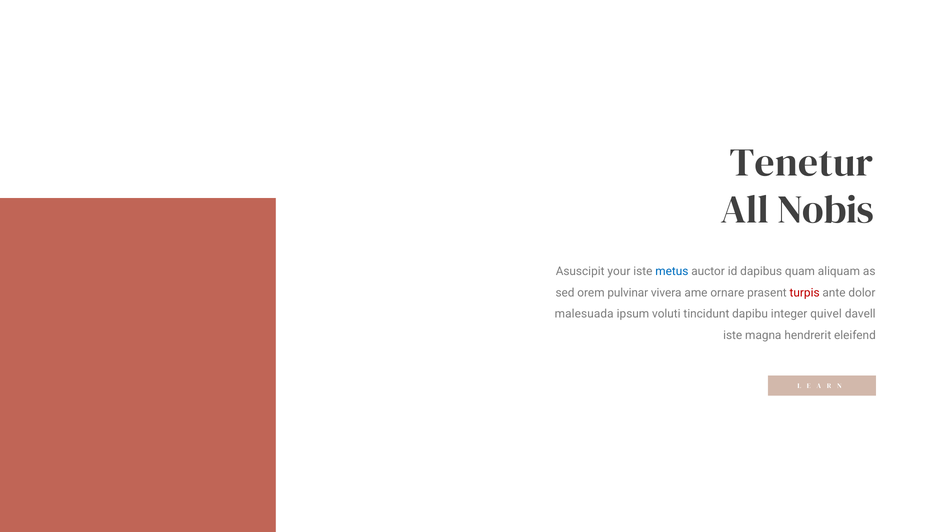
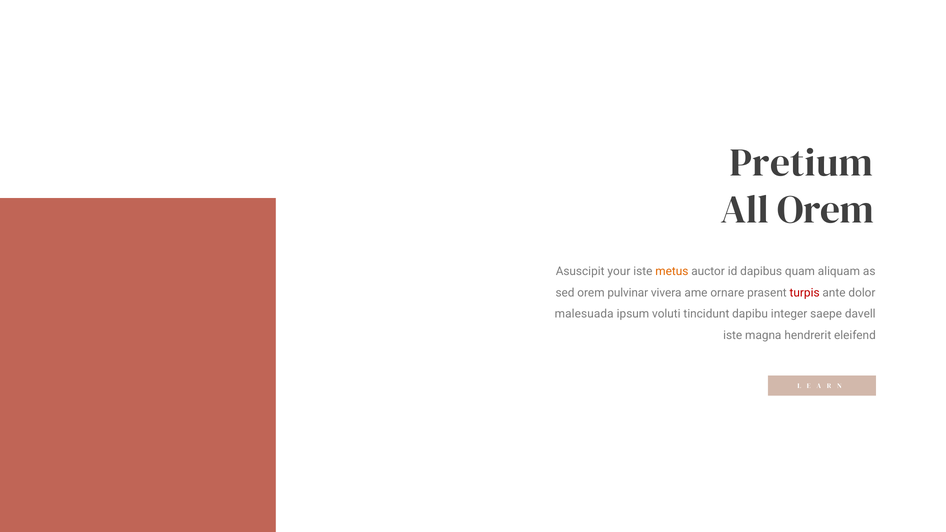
Tenetur: Tenetur -> Pretium (802, 163)
All Nobis: Nobis -> Orem (826, 210)
metus colour: blue -> orange (672, 271)
quivel: quivel -> saepe (826, 314)
